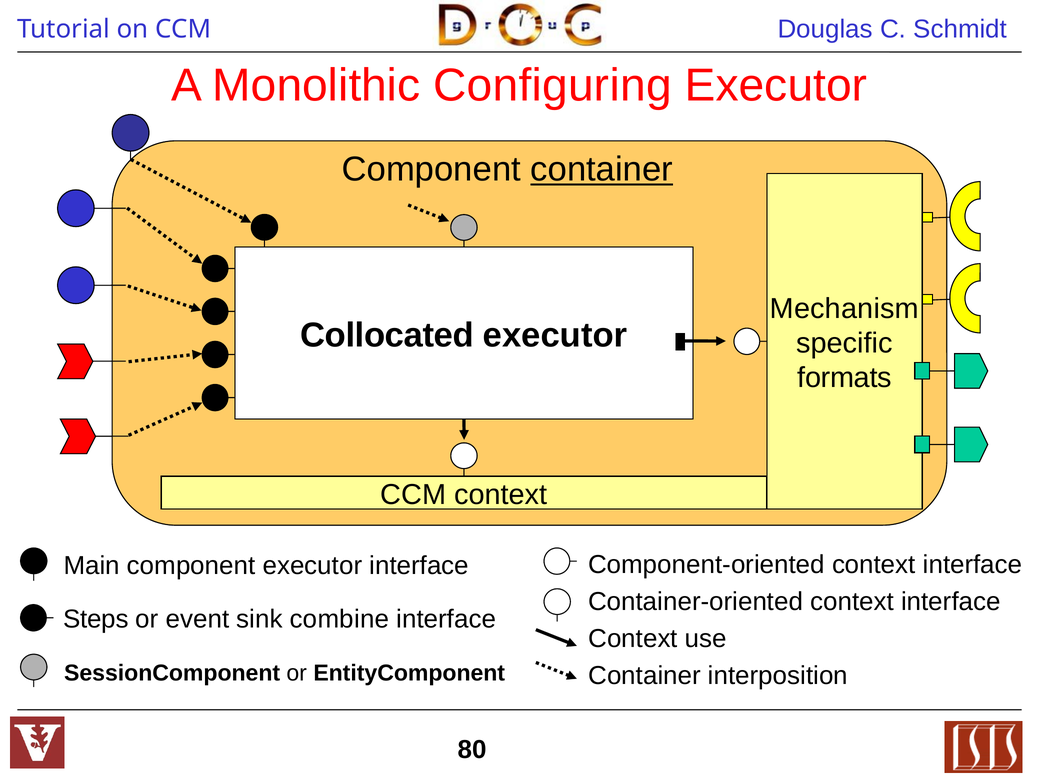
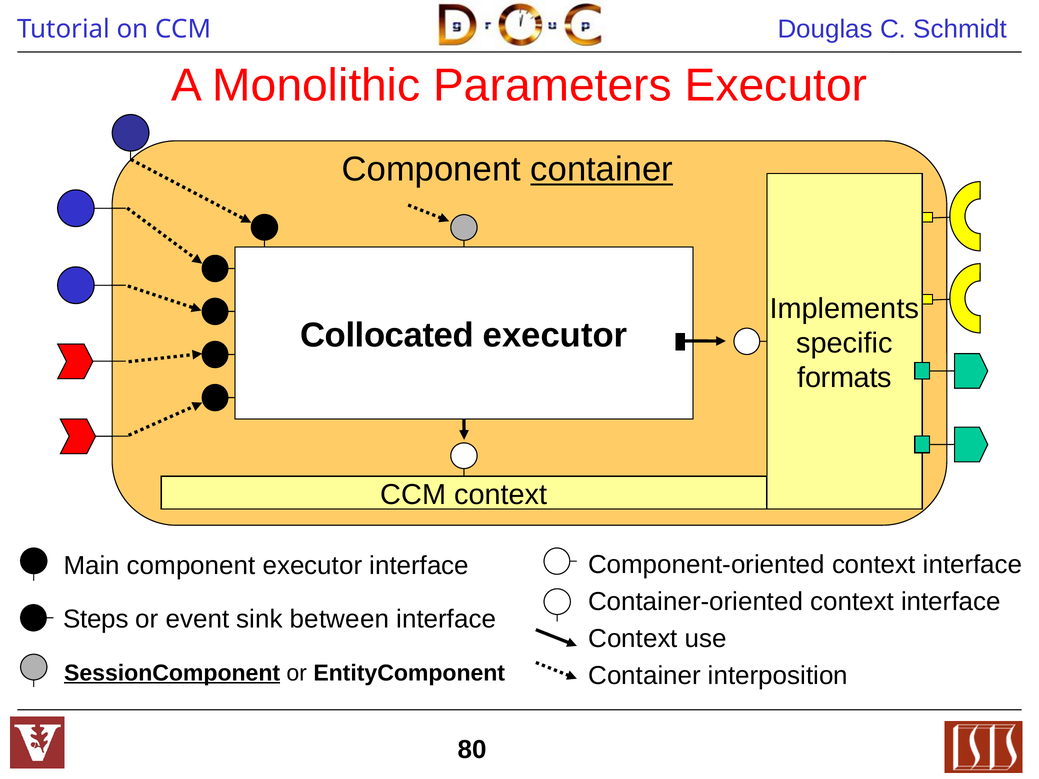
Configuring: Configuring -> Parameters (553, 85)
Mechanism: Mechanism -> Implements (844, 309)
combine: combine -> between (339, 620)
SessionComponent underline: none -> present (172, 673)
